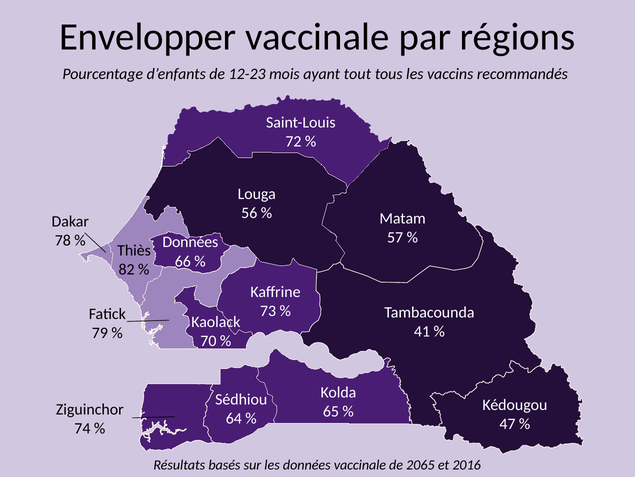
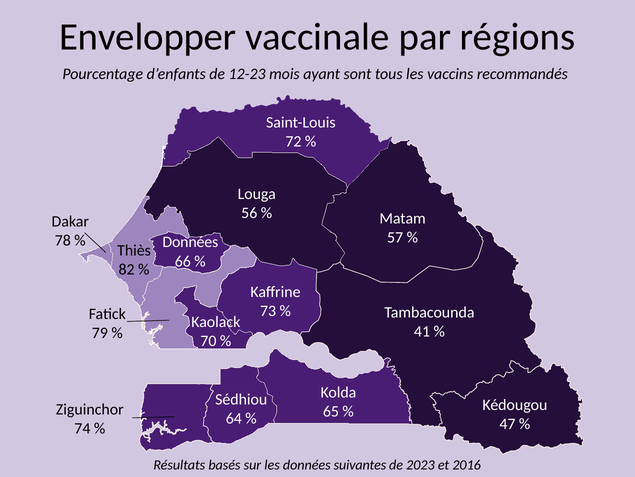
tout: tout -> sont (357, 74)
données vaccinale: vaccinale -> suivantes (360, 464)
2065: 2065 -> 2023 (420, 464)
